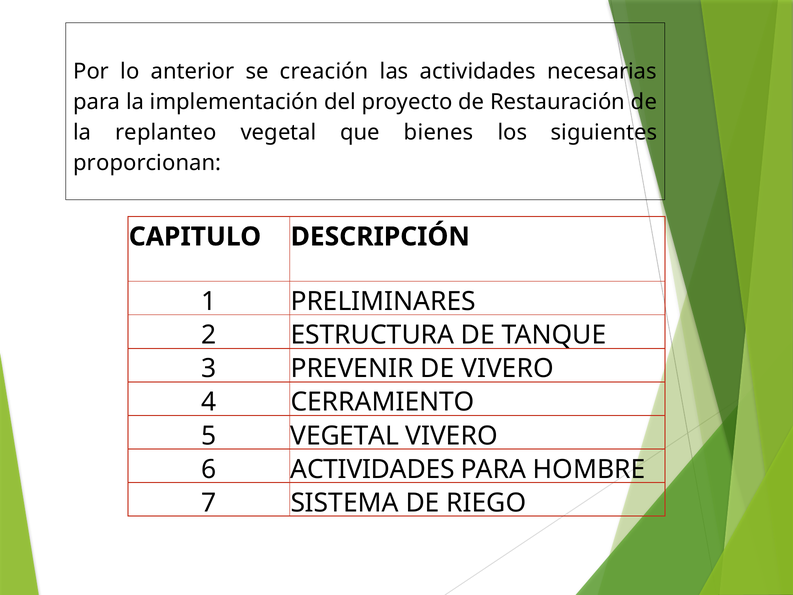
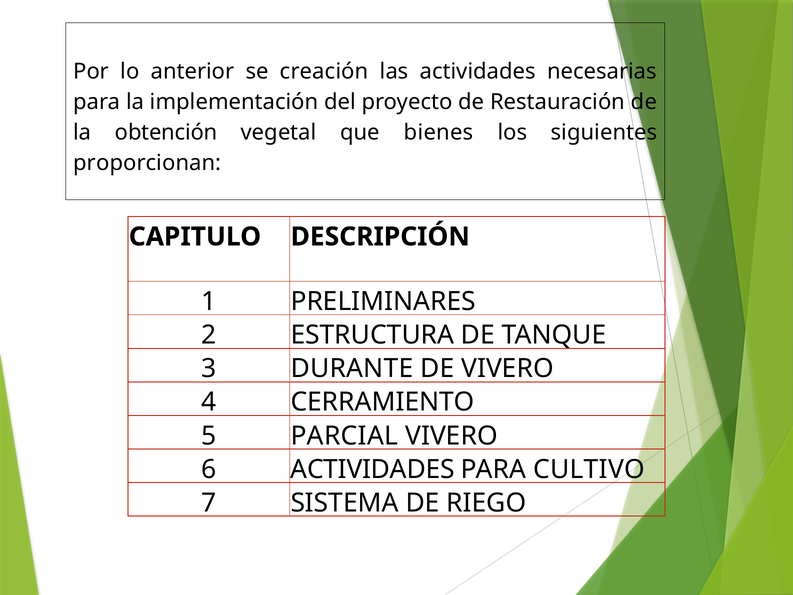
replanteo: replanteo -> obtención (166, 132)
PREVENIR: PREVENIR -> DURANTE (352, 369)
5 VEGETAL: VEGETAL -> PARCIAL (344, 436)
HOMBRE: HOMBRE -> CULTIVO (589, 469)
